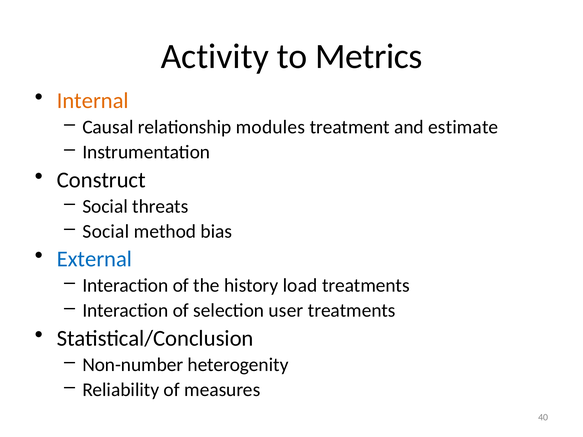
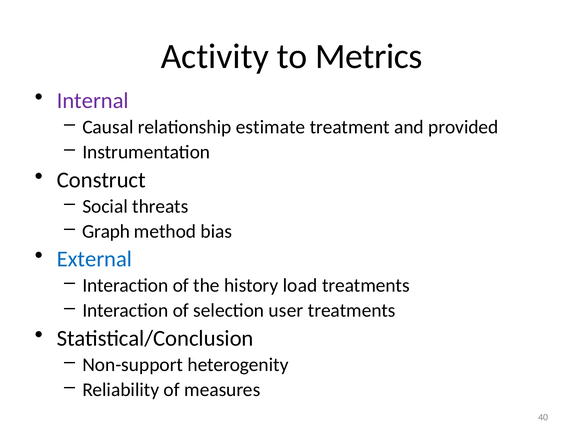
Internal colour: orange -> purple (93, 101)
modules: modules -> estimate (271, 127)
estimate: estimate -> provided (463, 127)
Social: Social -> Graph (106, 231)
Non-number: Non-number -> Non-support (133, 365)
